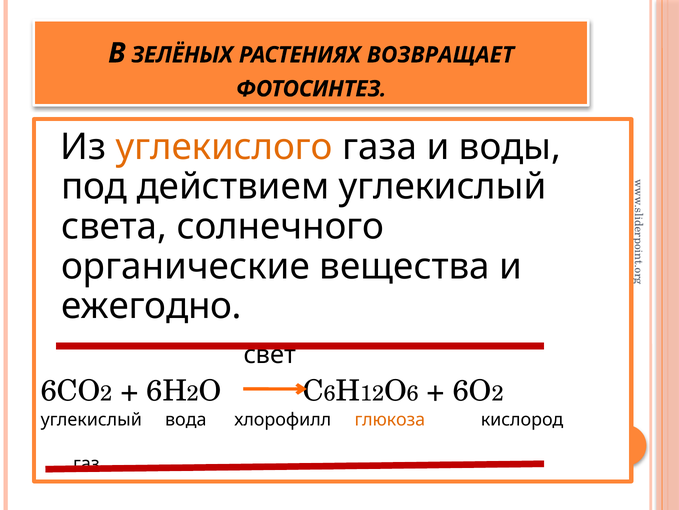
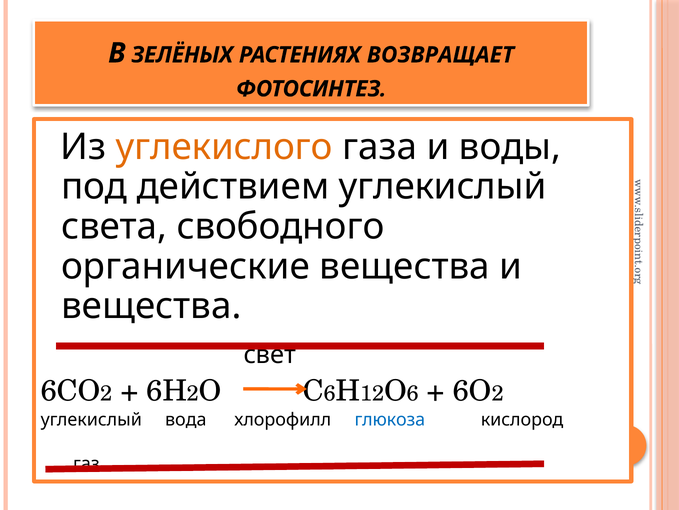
солнечного: солнечного -> свободного (280, 226)
ежегодно: ежегодно -> вещества (151, 306)
глюкоза colour: orange -> blue (390, 419)
